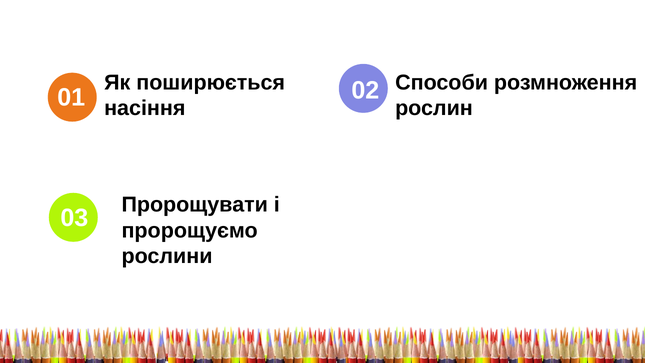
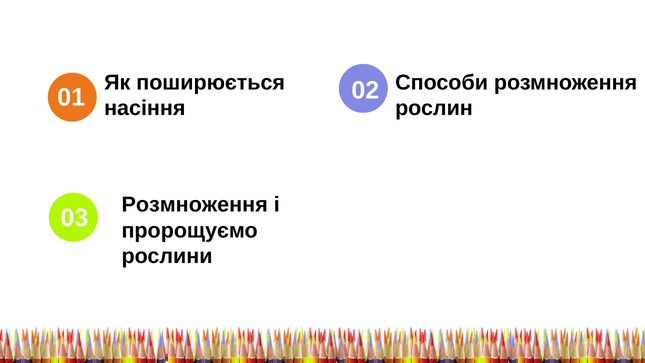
Пророщувати: Пророщувати -> Розмноження (195, 205)
